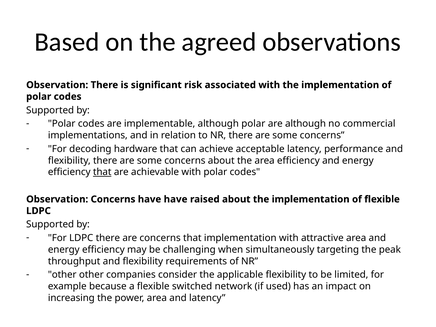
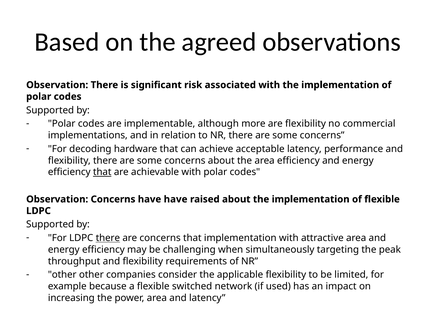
although polar: polar -> more (253, 124)
are although: although -> flexibility (306, 124)
there underline: none -> present (108, 238)
